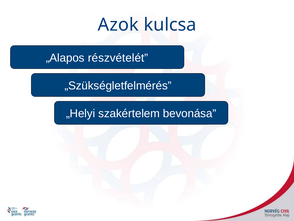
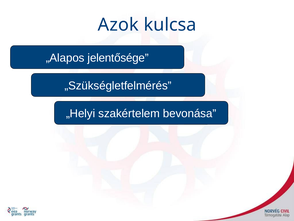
részvételét: részvételét -> jelentősége (118, 58)
